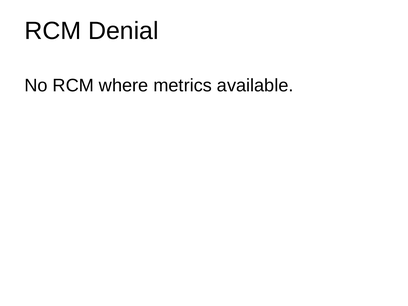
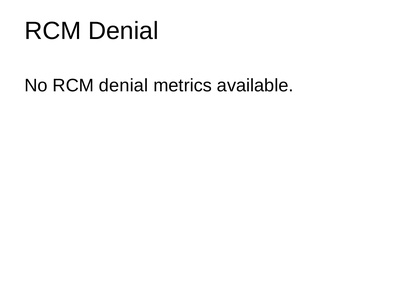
No RCM where: where -> denial (124, 86)
